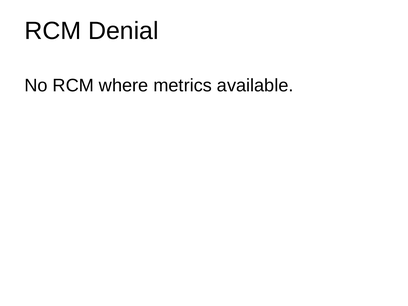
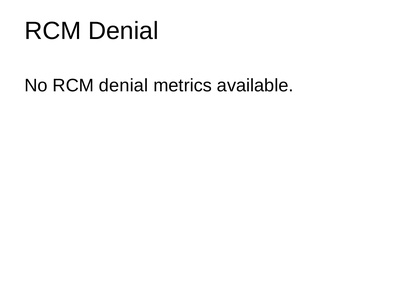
No RCM where: where -> denial (124, 86)
